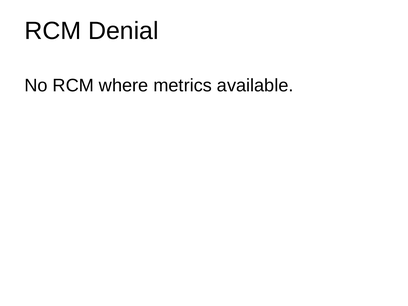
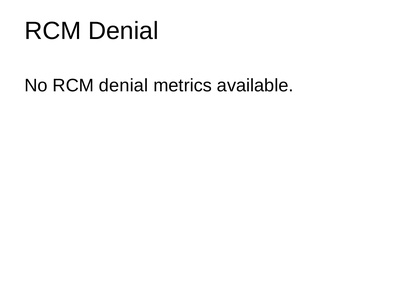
No RCM where: where -> denial (124, 86)
